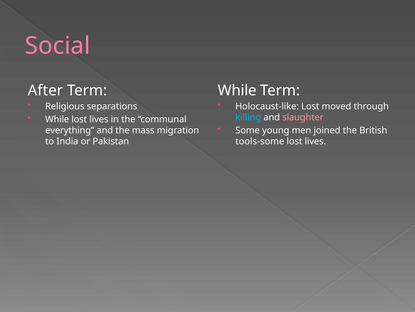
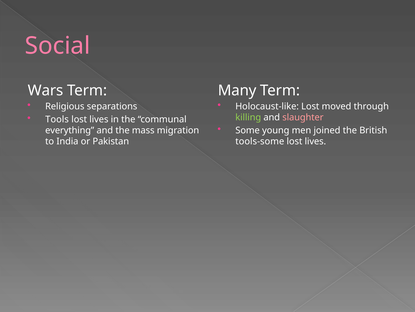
After: After -> Wars (45, 90)
While: While -> Many (237, 90)
killing colour: light blue -> light green (248, 117)
While: While -> Tools (57, 119)
